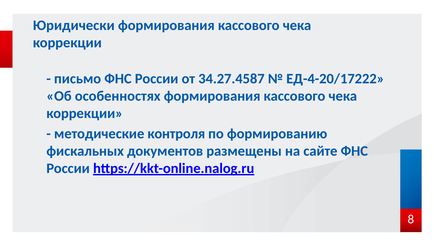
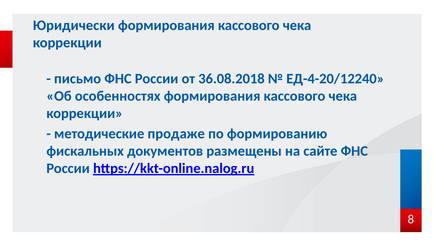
34.27.4587: 34.27.4587 -> 36.08.2018 (231, 79)
ЕД-4-20/17222: ЕД-4-20/17222 -> ЕД-4-20/12240 (335, 79)
контроля: контроля -> продаже (176, 134)
